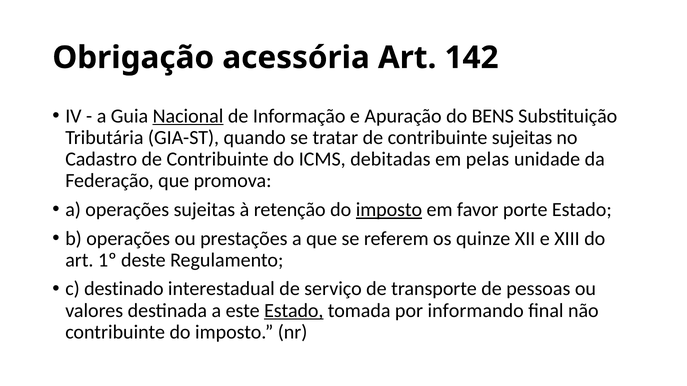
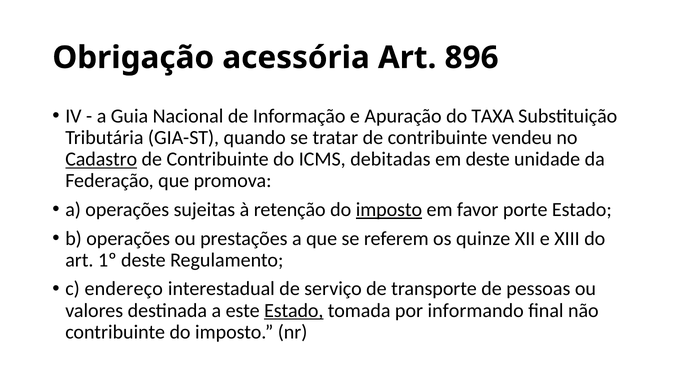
142: 142 -> 896 (472, 58)
Nacional underline: present -> none (188, 116)
BENS: BENS -> TAXA (493, 116)
contribuinte sujeitas: sujeitas -> vendeu (522, 138)
Cadastro underline: none -> present (101, 159)
em pelas: pelas -> deste (488, 159)
destinado: destinado -> endereço (124, 289)
